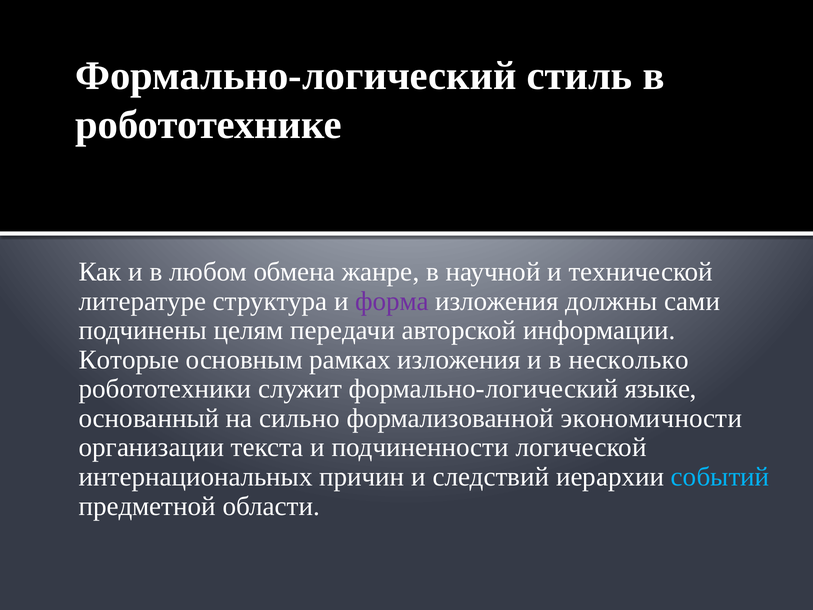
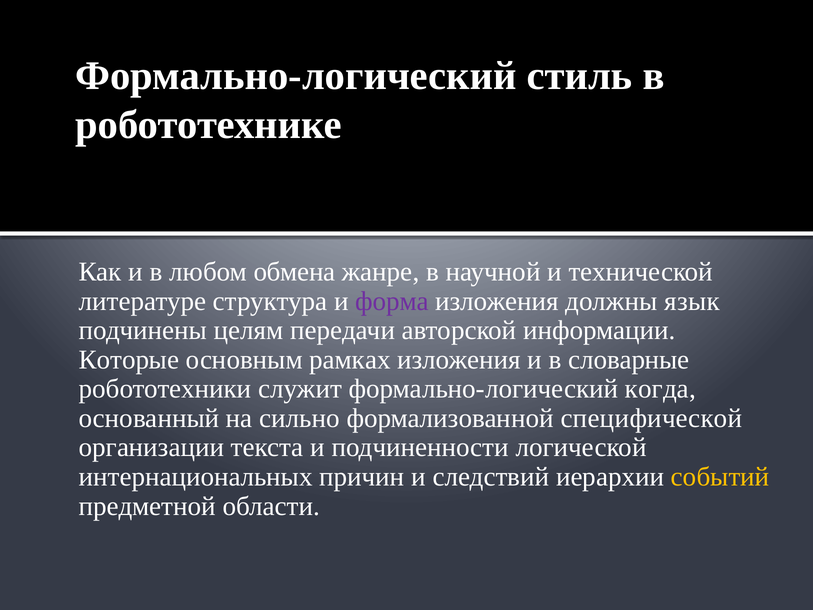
сами: сами -> язык (692, 301)
несколько: несколько -> словарные (629, 360)
языке: языке -> когда (660, 389)
экономичности: экономичности -> специфической (651, 418)
событий colour: light blue -> yellow (720, 477)
